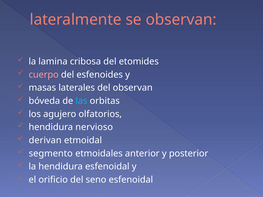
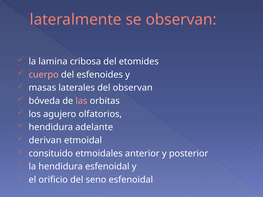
las colour: light blue -> pink (81, 101)
nervioso: nervioso -> adelante (94, 127)
segmento: segmento -> consituido (51, 154)
